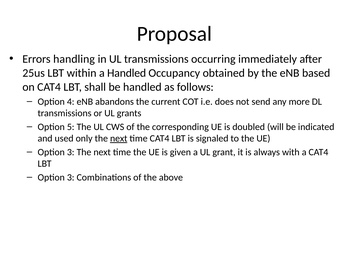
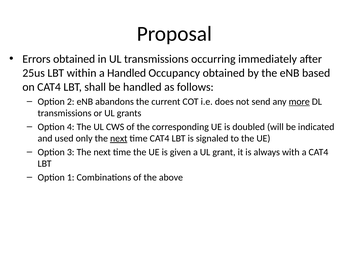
Errors handling: handling -> obtained (74, 59)
4: 4 -> 2 (71, 101)
more underline: none -> present (299, 101)
5: 5 -> 4 (71, 127)
3: 3 -> 1 (71, 177)
